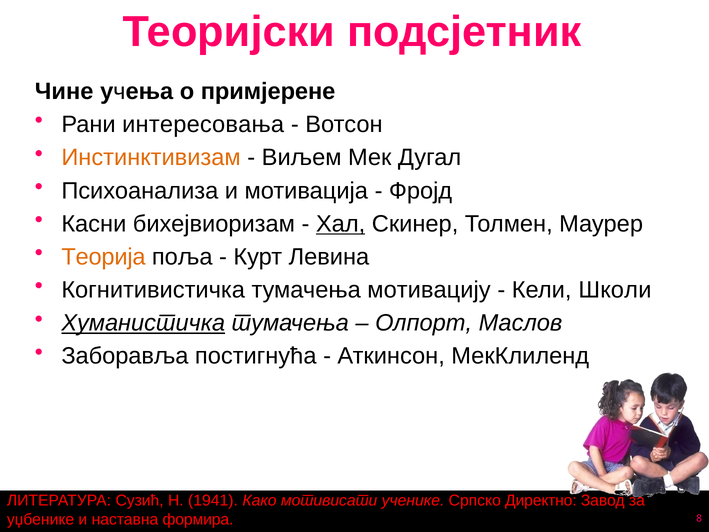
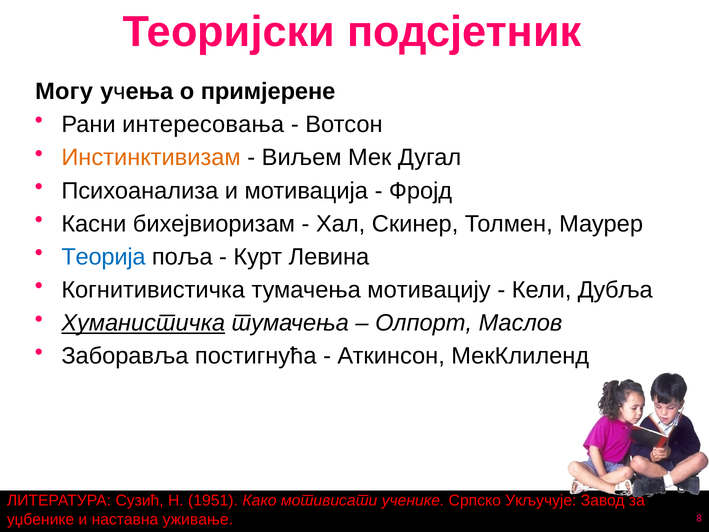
Чине: Чине -> Могу (64, 91)
Хал underline: present -> none (341, 224)
Теорија colour: orange -> blue (103, 257)
Школи: Школи -> Дубља (615, 290)
1941: 1941 -> 1951 (213, 500)
Директно: Директно -> Укључује (541, 500)
формира: формира -> уживање (198, 519)
